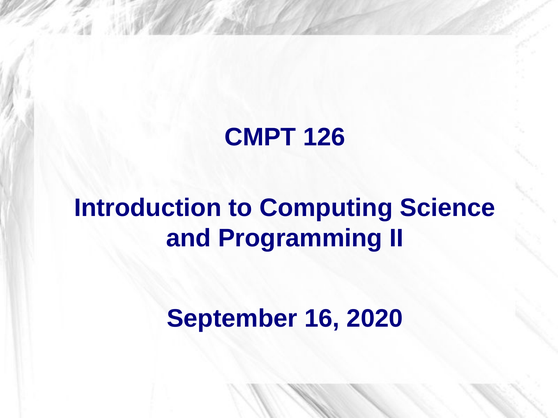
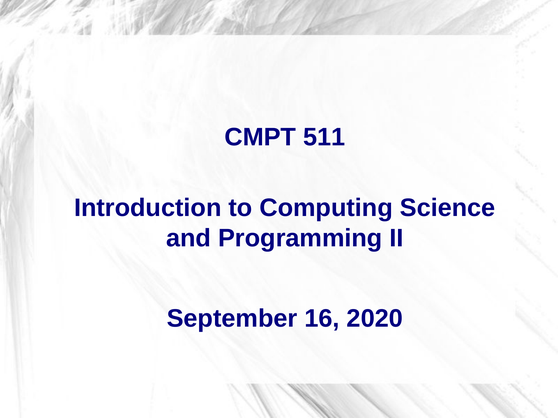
126: 126 -> 511 (324, 137)
